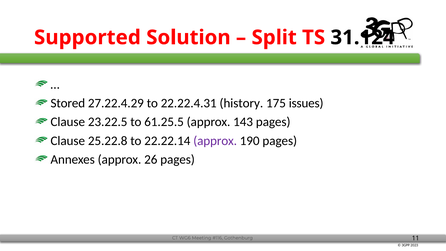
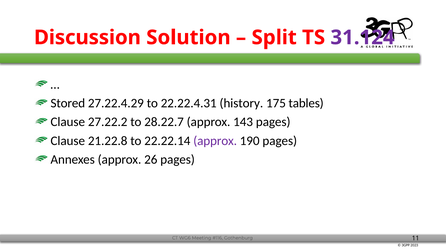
Supported: Supported -> Discussion (87, 37)
31.124 colour: black -> purple (363, 37)
issues: issues -> tables (306, 103)
23.22.5: 23.22.5 -> 27.22.2 (108, 122)
61.25.5: 61.25.5 -> 28.22.7 (164, 122)
25.22.8: 25.22.8 -> 21.22.8 (108, 141)
